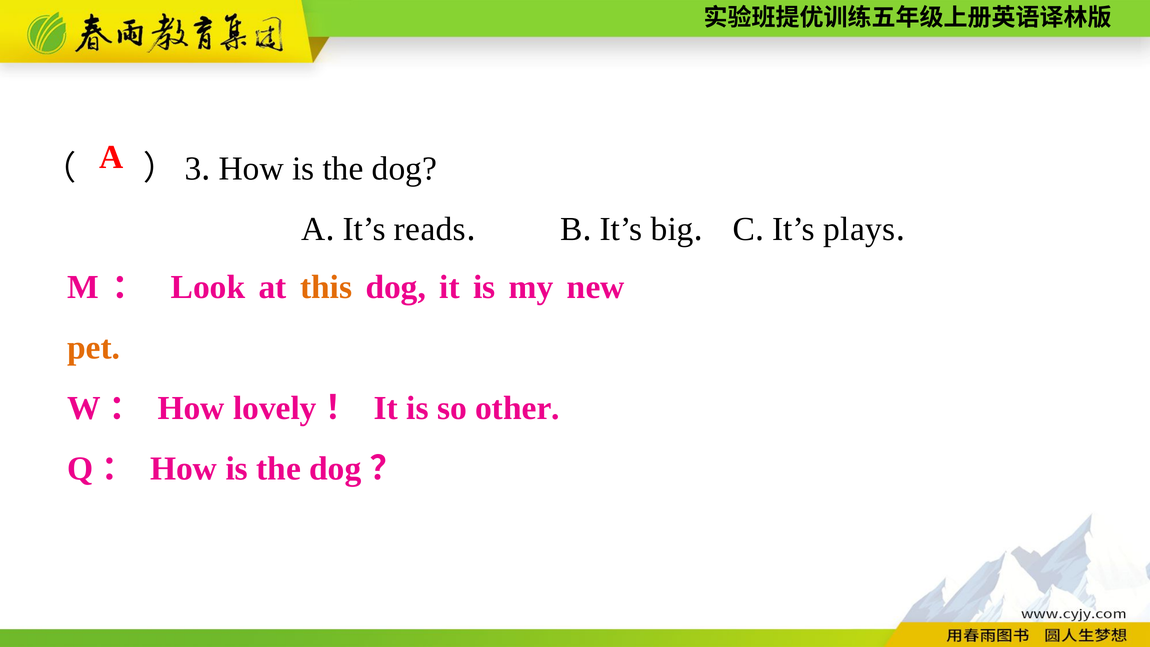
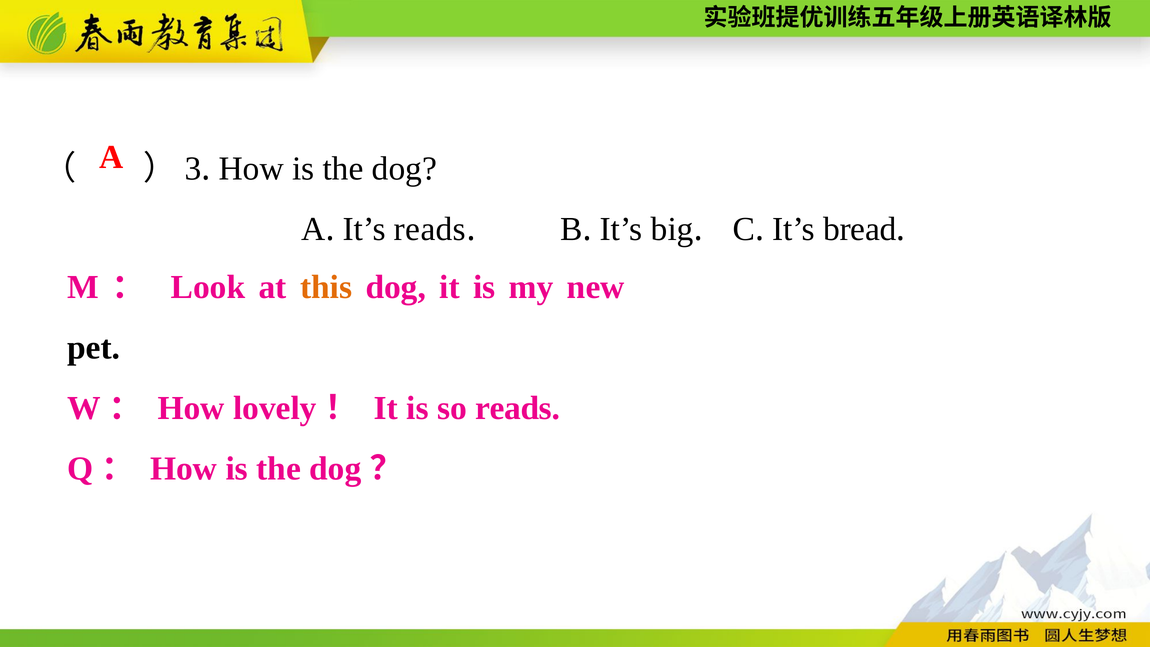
plays: plays -> bread (860, 229)
pet colour: orange -> black (94, 348)
so other: other -> reads (518, 408)
